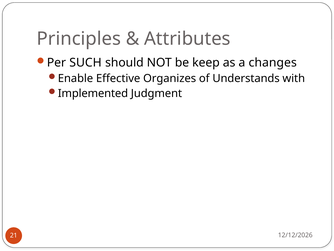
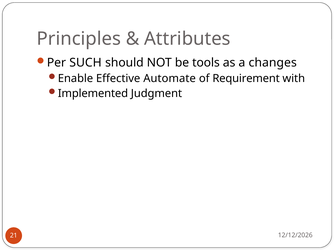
keep: keep -> tools (206, 63)
Organizes: Organizes -> Automate (170, 78)
Understands: Understands -> Requirement (246, 78)
